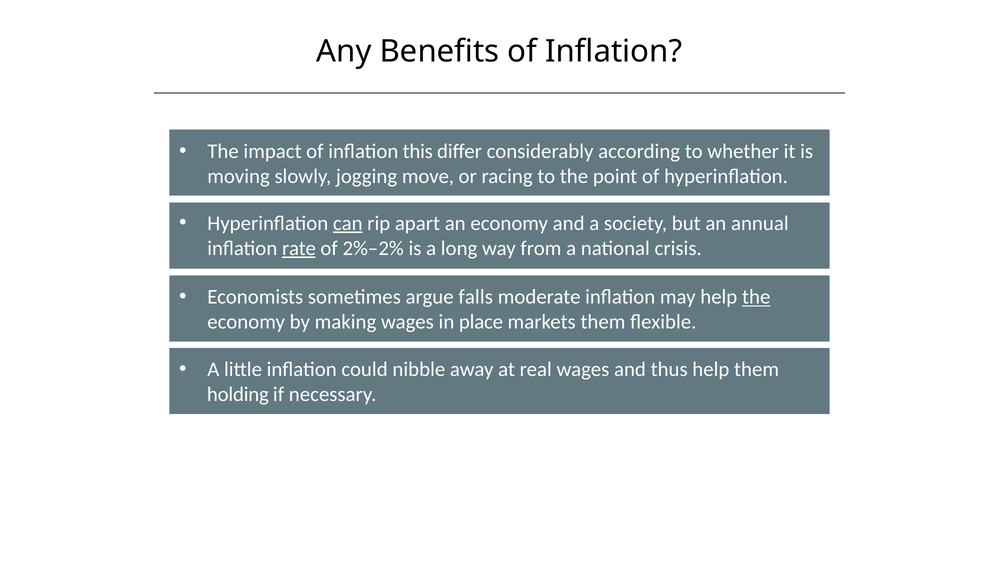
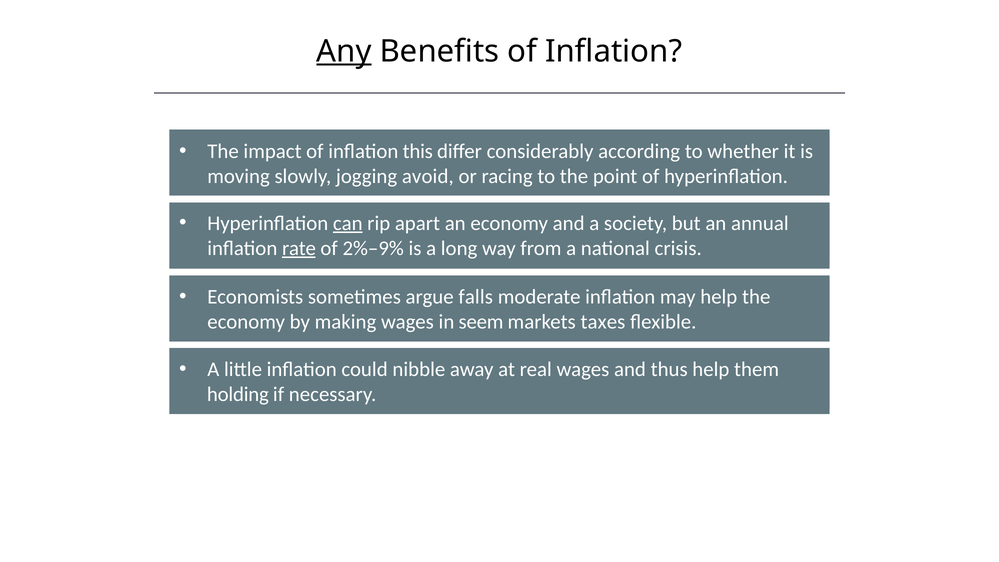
Any underline: none -> present (344, 51)
move: move -> avoid (428, 176)
2%–2%: 2%–2% -> 2%–9% (373, 248)
the underline: present -> none (756, 297)
place: place -> seem (481, 322)
markets them: them -> taxes (603, 322)
